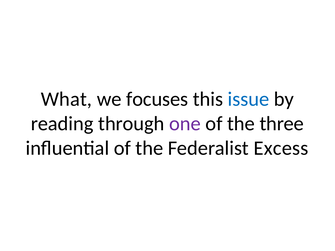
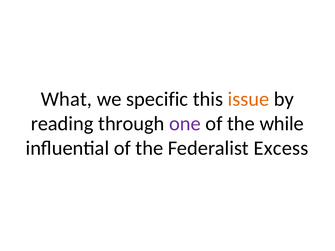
focuses: focuses -> specific (157, 99)
issue colour: blue -> orange (249, 99)
three: three -> while (282, 124)
